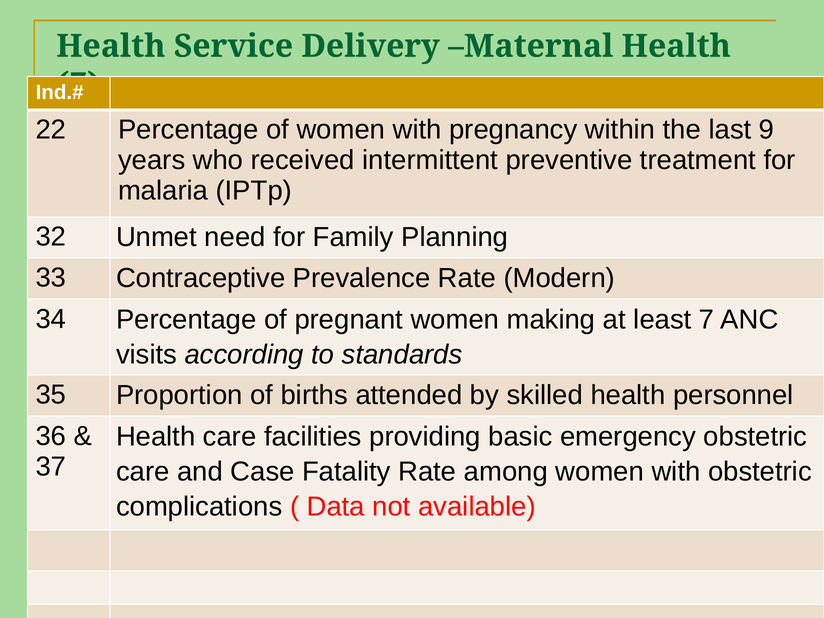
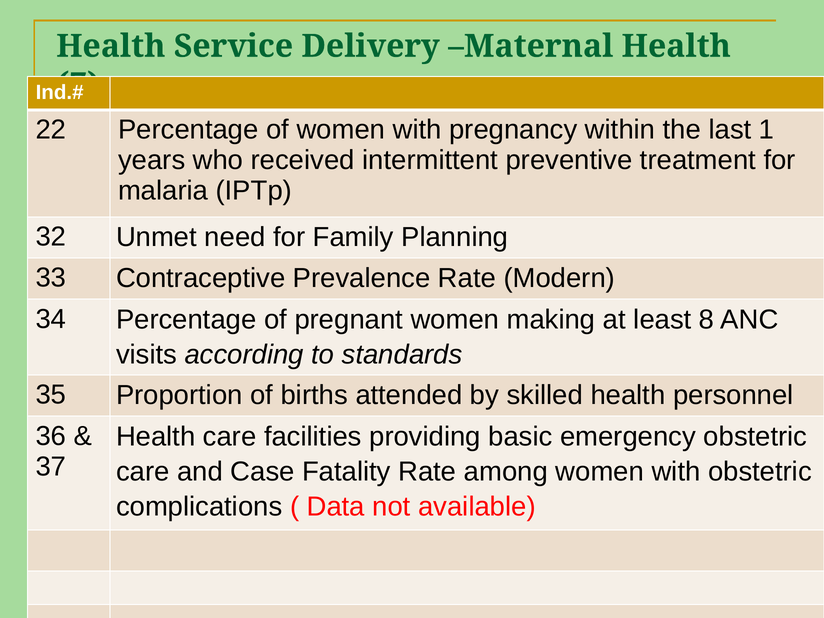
9: 9 -> 1 (767, 130)
least 7: 7 -> 8 (707, 320)
